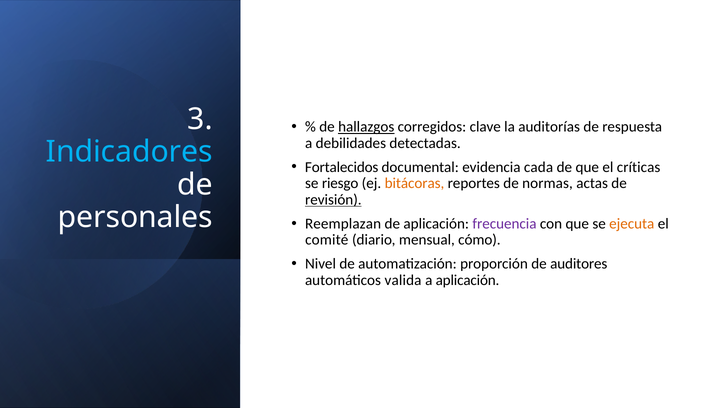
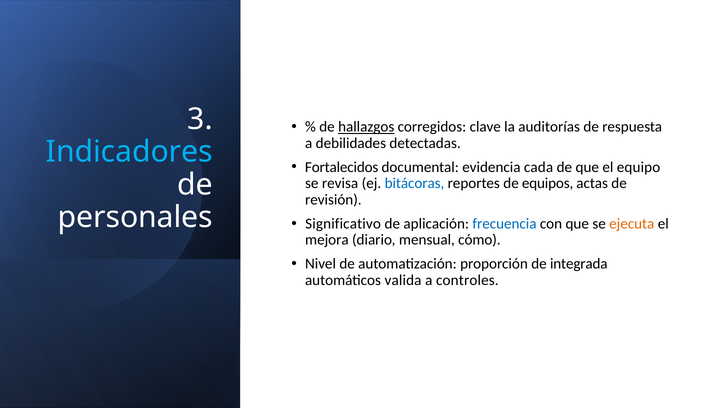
críticas: críticas -> equipo (639, 167)
riesgo: riesgo -> revisa (340, 183)
bitácoras colour: orange -> blue (415, 183)
normas: normas -> equipos (548, 183)
revisión underline: present -> none (333, 200)
Reemplazan: Reemplazan -> Significativo (343, 224)
frecuencia colour: purple -> blue (504, 224)
comité: comité -> mejora (327, 240)
auditores: auditores -> integrada (579, 264)
a aplicación: aplicación -> controles (467, 280)
